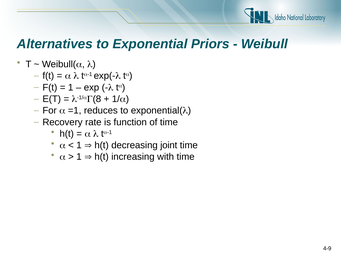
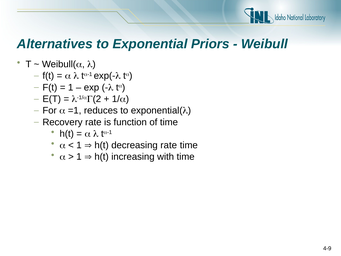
8: 8 -> 2 (97, 99)
decreasing joint: joint -> rate (169, 145)
